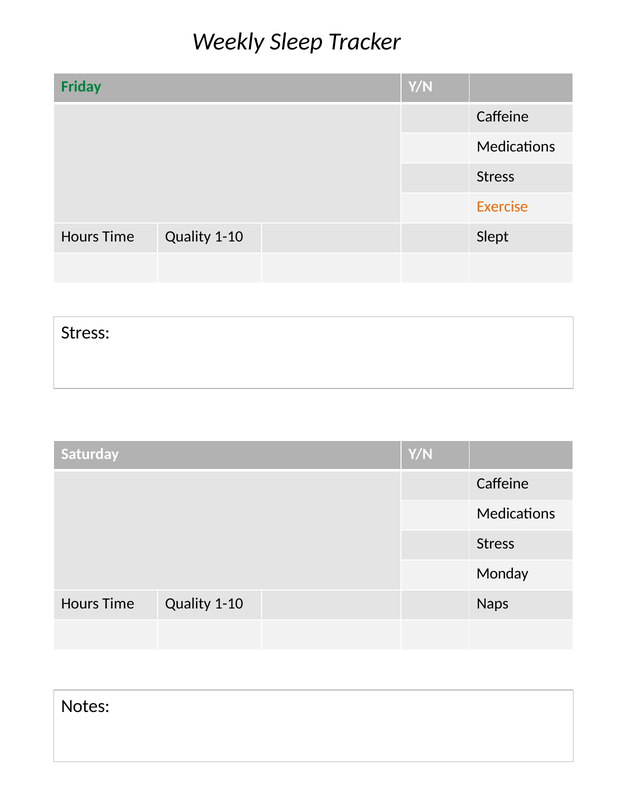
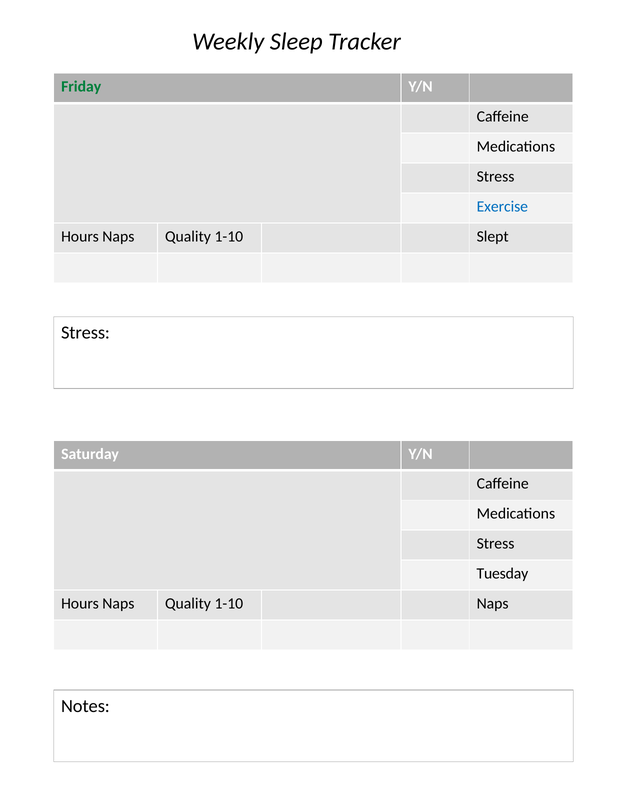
Exercise colour: orange -> blue (502, 206)
Time: Time -> Naps (118, 236)
Monday: Monday -> Tuesday (502, 573)
Time: Time -> Naps (118, 603)
